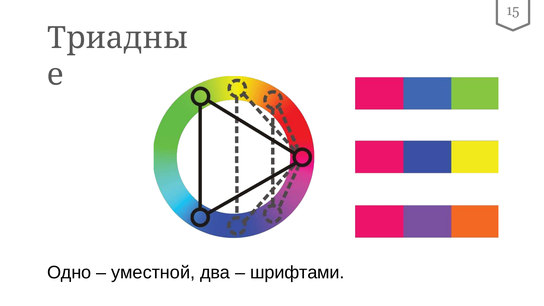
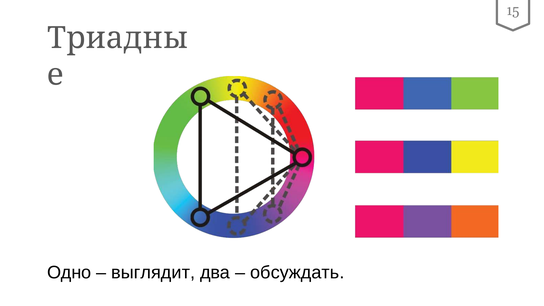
уместной: уместной -> выглядит (153, 272)
шрифтами: шрифтами -> обсуждать (297, 272)
